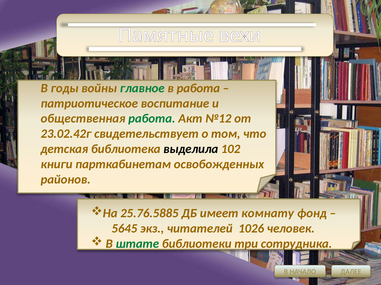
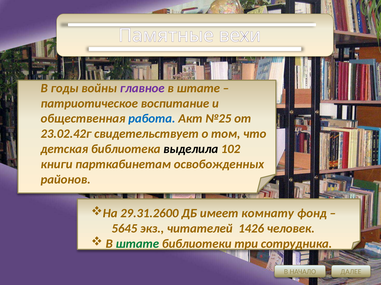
главное colour: green -> purple (142, 88)
работа: работа -> штате (198, 88)
работа colour: green -> blue (152, 119)
№12: №12 -> №25 (218, 119)
25.76.5885: 25.76.5885 -> 29.31.2600 (149, 214)
1026: 1026 -> 1426 (251, 229)
